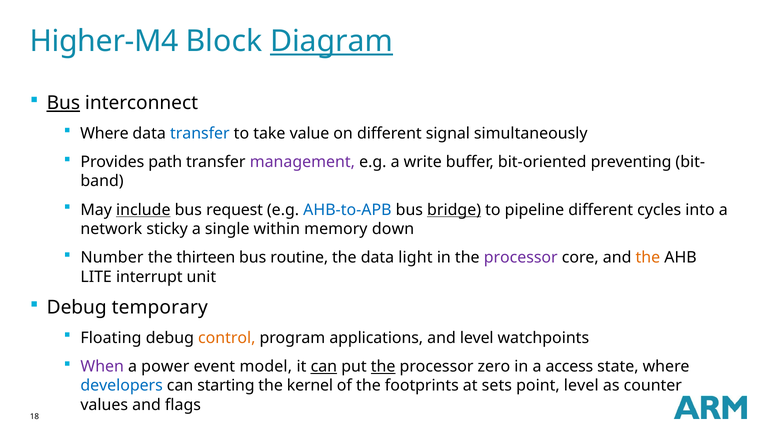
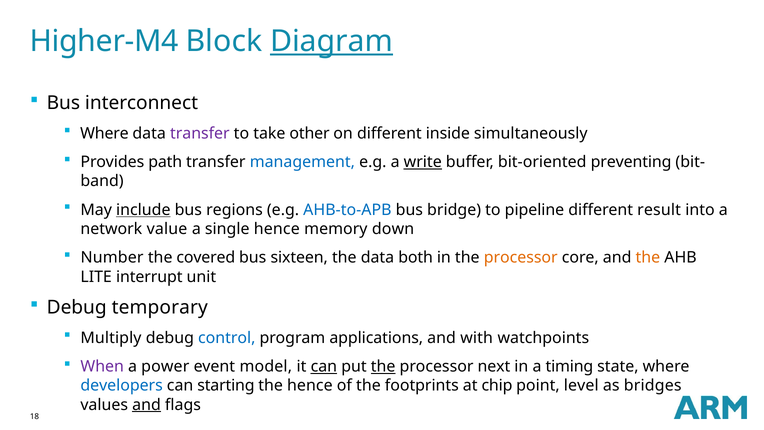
Bus underline: present -> none (63, 103)
transfer colour: blue -> purple (200, 133)
value: value -> other (310, 133)
signal: signal -> inside (448, 133)
management colour: purple -> blue (302, 162)
write underline: none -> present (423, 162)
request: request -> regions (235, 210)
bridge underline: present -> none (454, 210)
cycles: cycles -> result (659, 210)
sticky: sticky -> value (167, 229)
single within: within -> hence (277, 229)
thirteen: thirteen -> covered (206, 258)
routine: routine -> sixteen (299, 258)
light: light -> both (416, 258)
processor colour: purple -> orange (521, 258)
Floating: Floating -> Multiply (111, 338)
control colour: orange -> blue (227, 338)
and level: level -> with (477, 338)
zero: zero -> next (494, 367)
access: access -> timing (569, 367)
the kernel: kernel -> hence (310, 386)
sets: sets -> chip (497, 386)
counter: counter -> bridges (653, 386)
and underline: none -> present (147, 405)
